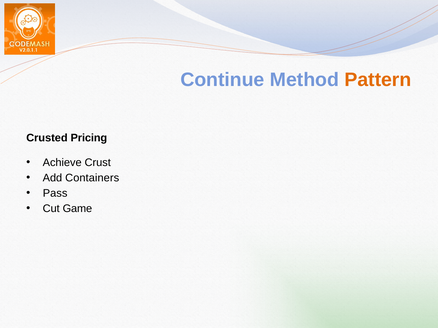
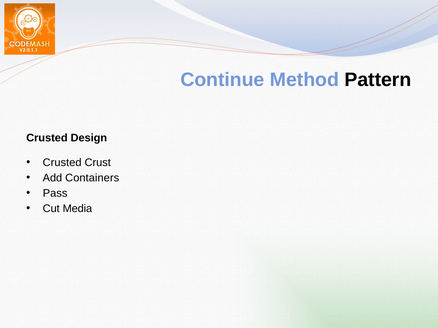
Pattern colour: orange -> black (378, 80)
Pricing: Pricing -> Design (89, 138)
Achieve: Achieve -> Crusted (62, 163)
Game: Game -> Media (77, 209)
